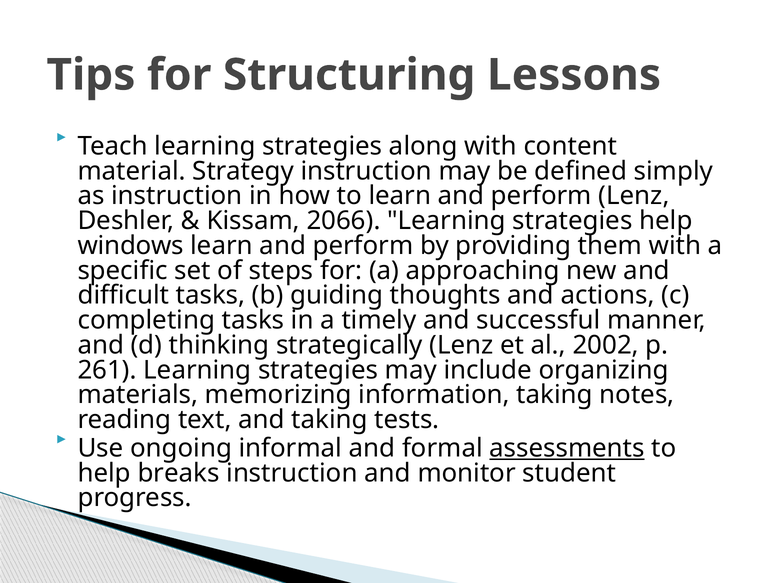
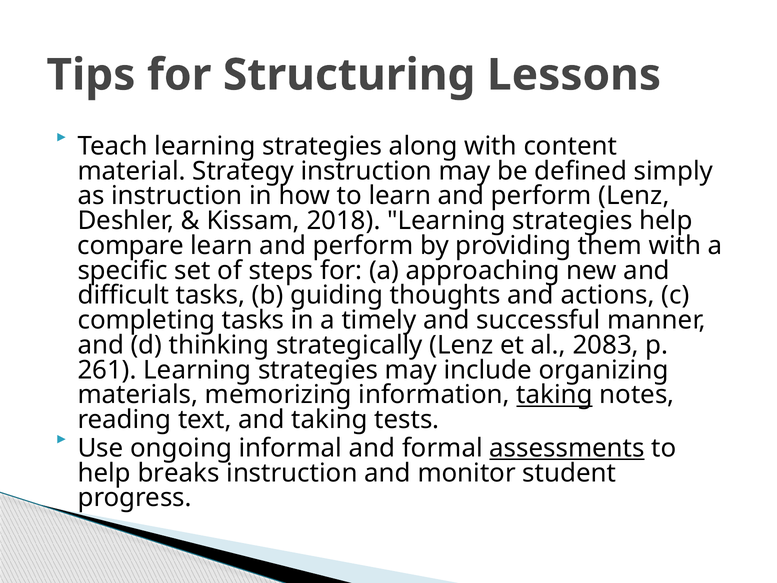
2066: 2066 -> 2018 (344, 221)
windows: windows -> compare (131, 246)
2002: 2002 -> 2083 (606, 345)
taking underline: none -> present (555, 395)
